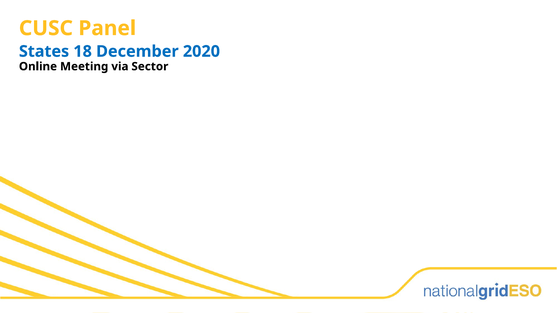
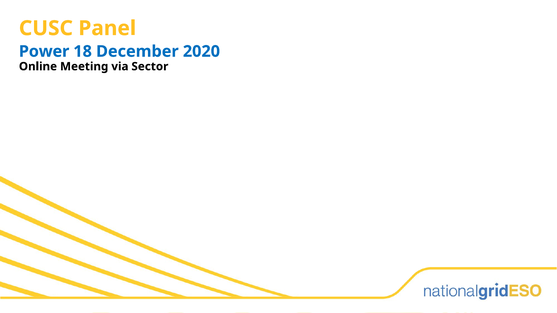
States: States -> Power (44, 51)
